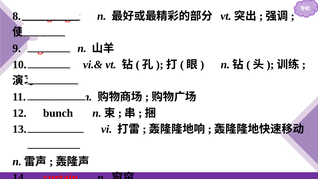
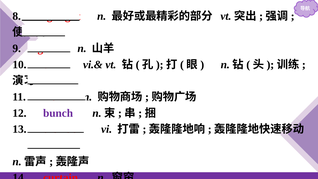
bunch colour: black -> purple (58, 113)
